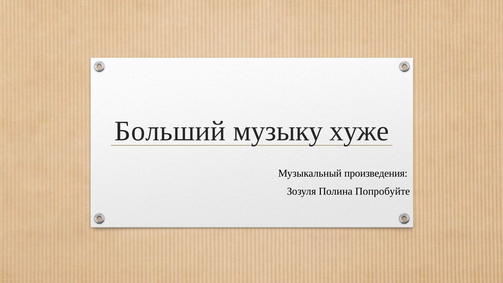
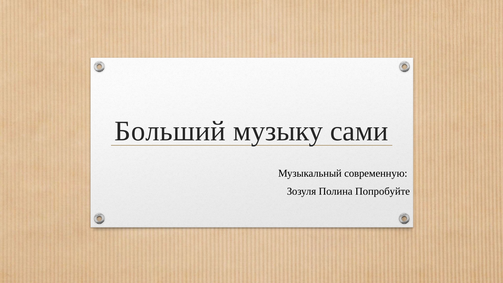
хуже: хуже -> сами (359, 131)
произведения: произведения -> современную (376, 173)
